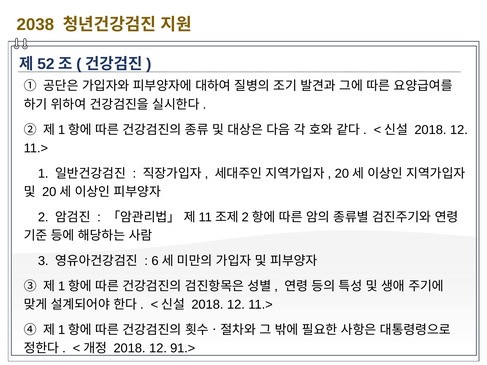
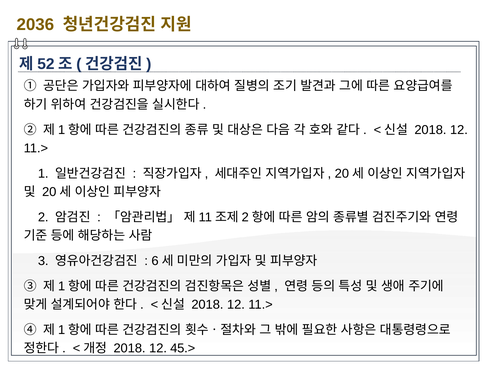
2038: 2038 -> 2036 (35, 25)
91.>: 91.> -> 45.> (183, 349)
